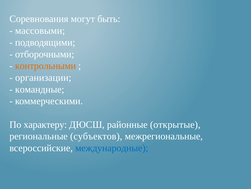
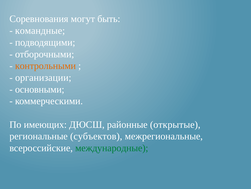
массовыми: массовыми -> командные (40, 31)
командные: командные -> основными (40, 89)
характеру: характеру -> имеющих (45, 124)
международные colour: blue -> green (112, 147)
